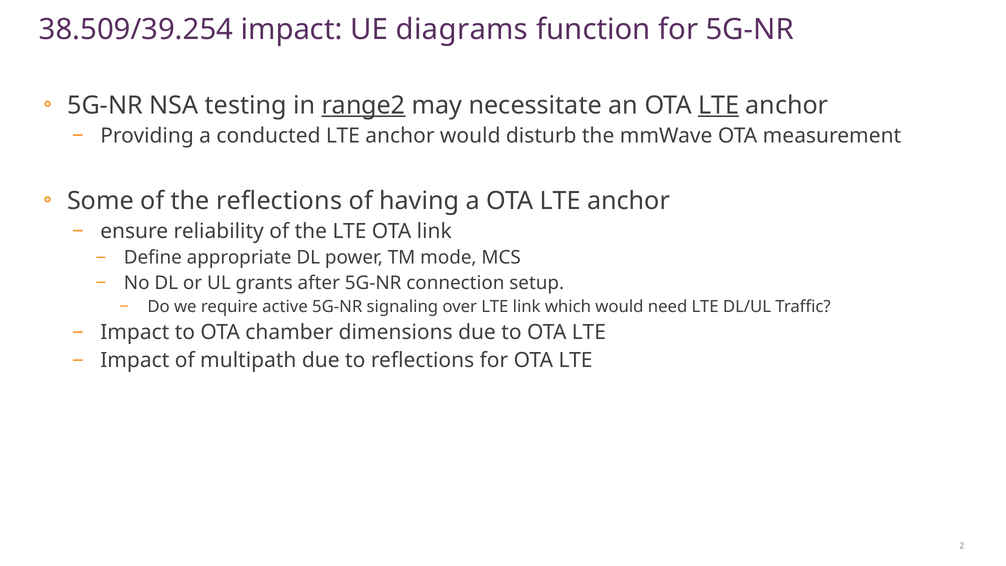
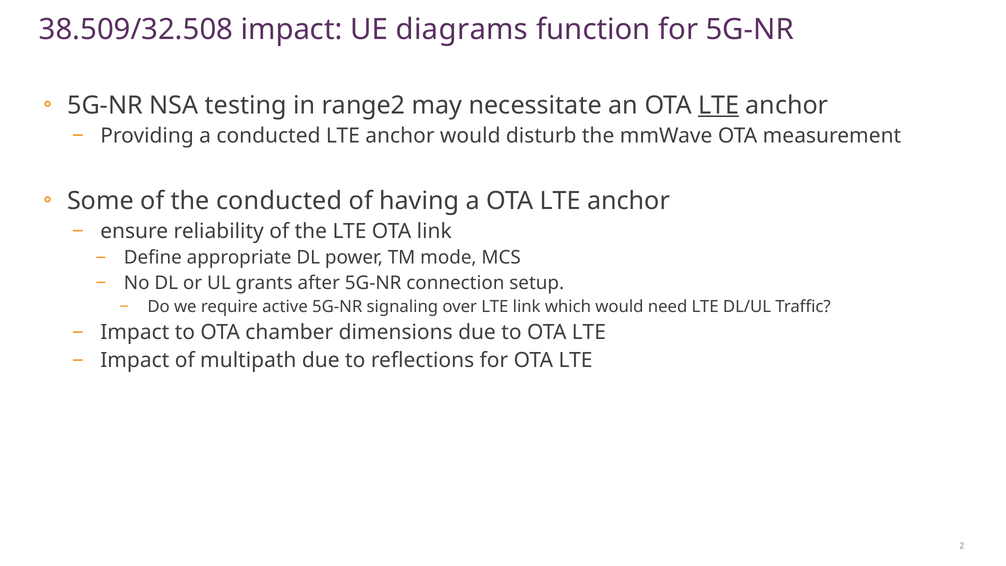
38.509/39.254: 38.509/39.254 -> 38.509/32.508 (136, 29)
range2 underline: present -> none (364, 105)
the reflections: reflections -> conducted (279, 201)
